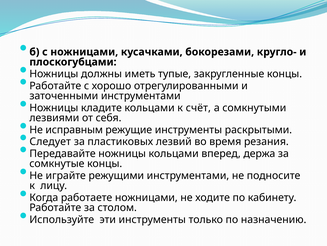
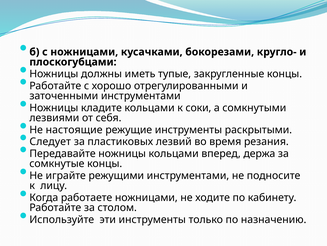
счёт: счёт -> соки (198, 108)
исправным: исправным -> настоящие (74, 129)
